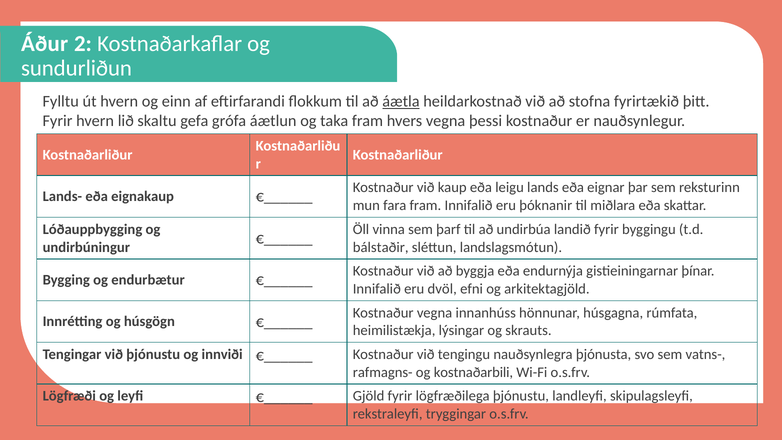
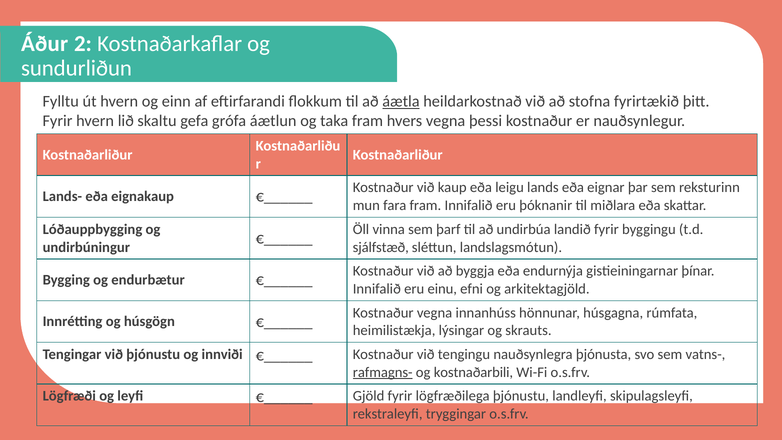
bálstaðir: bálstaðir -> sjálfstæð (381, 247)
dvöl: dvöl -> einu (442, 289)
rafmagns- underline: none -> present (383, 372)
